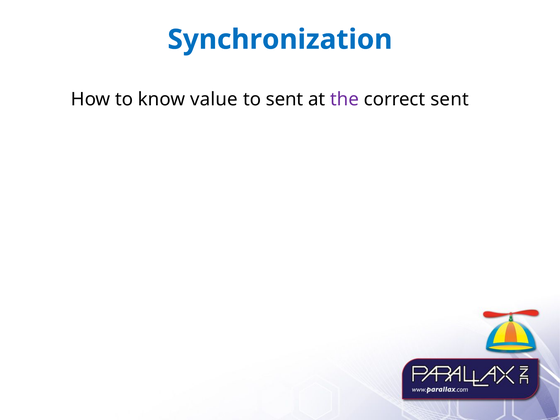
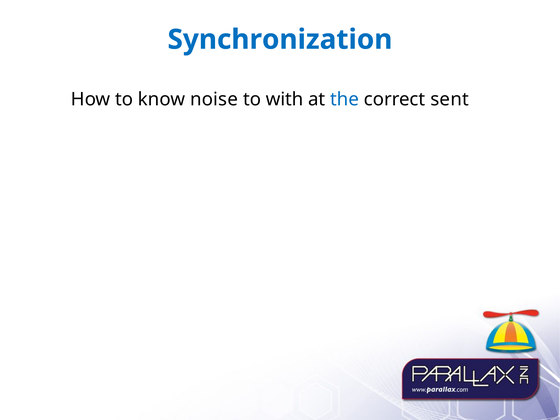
value: value -> noise (214, 99)
to sent: sent -> with (285, 99)
the colour: purple -> blue (345, 99)
